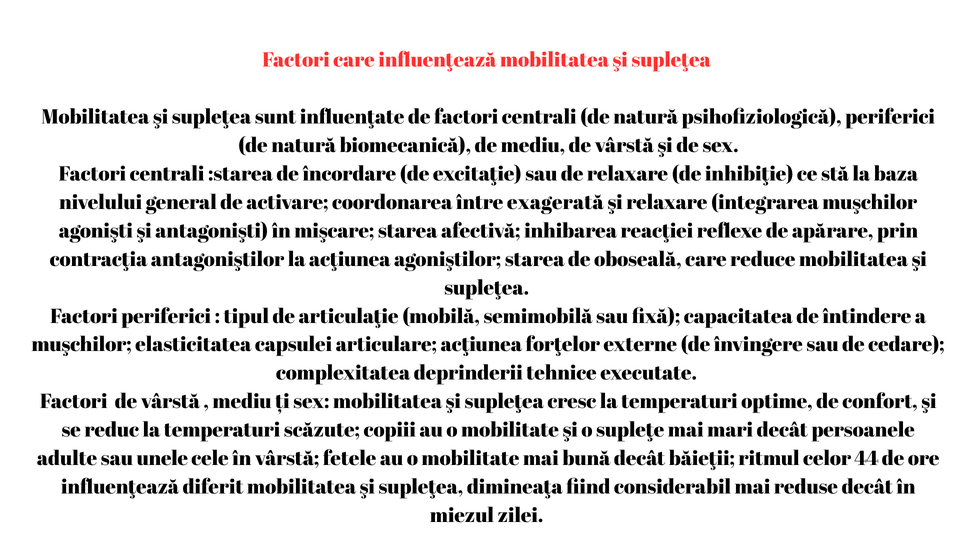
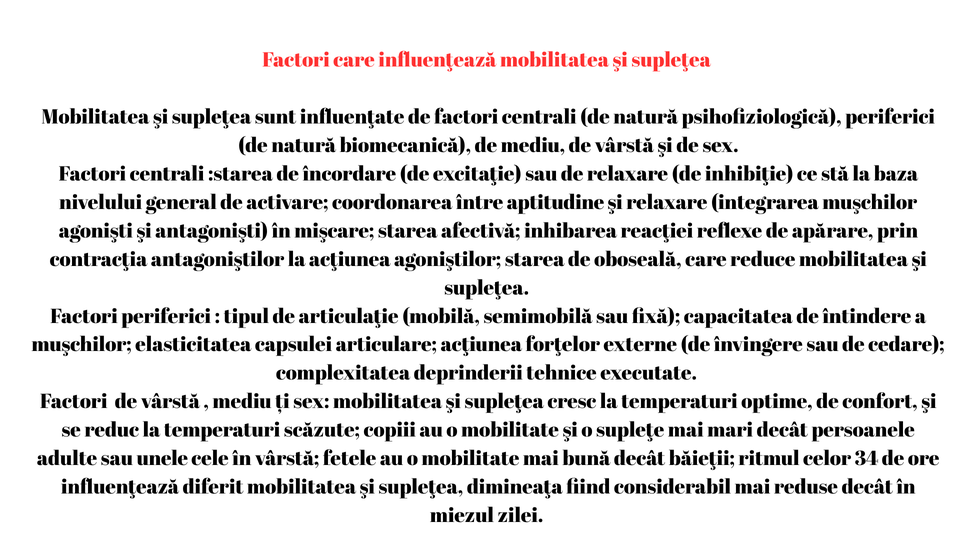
exagerată: exagerată -> aptitudine (556, 203)
44: 44 -> 34 (867, 459)
